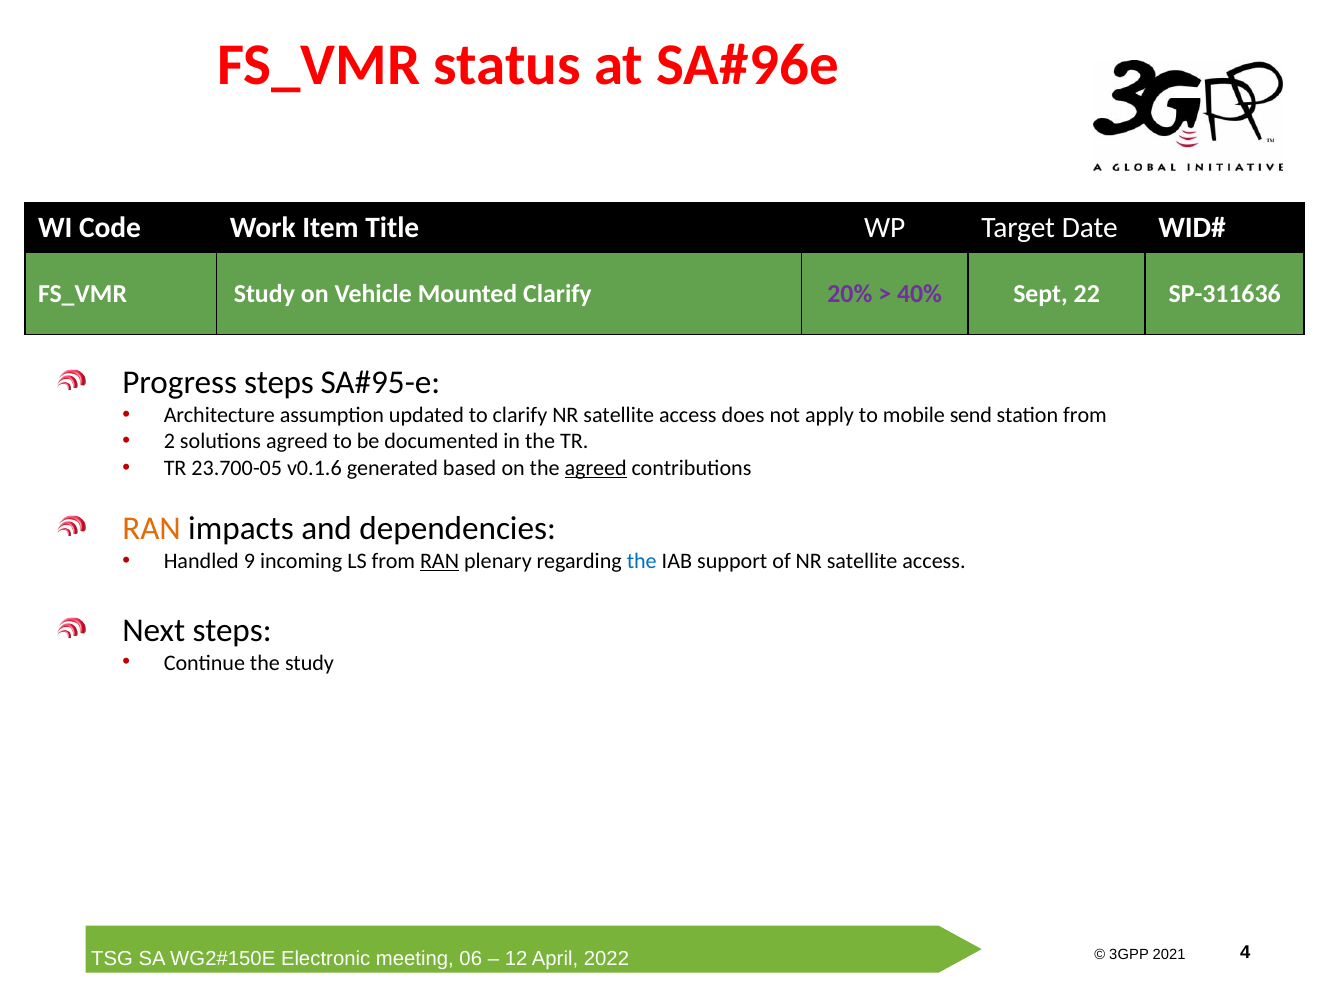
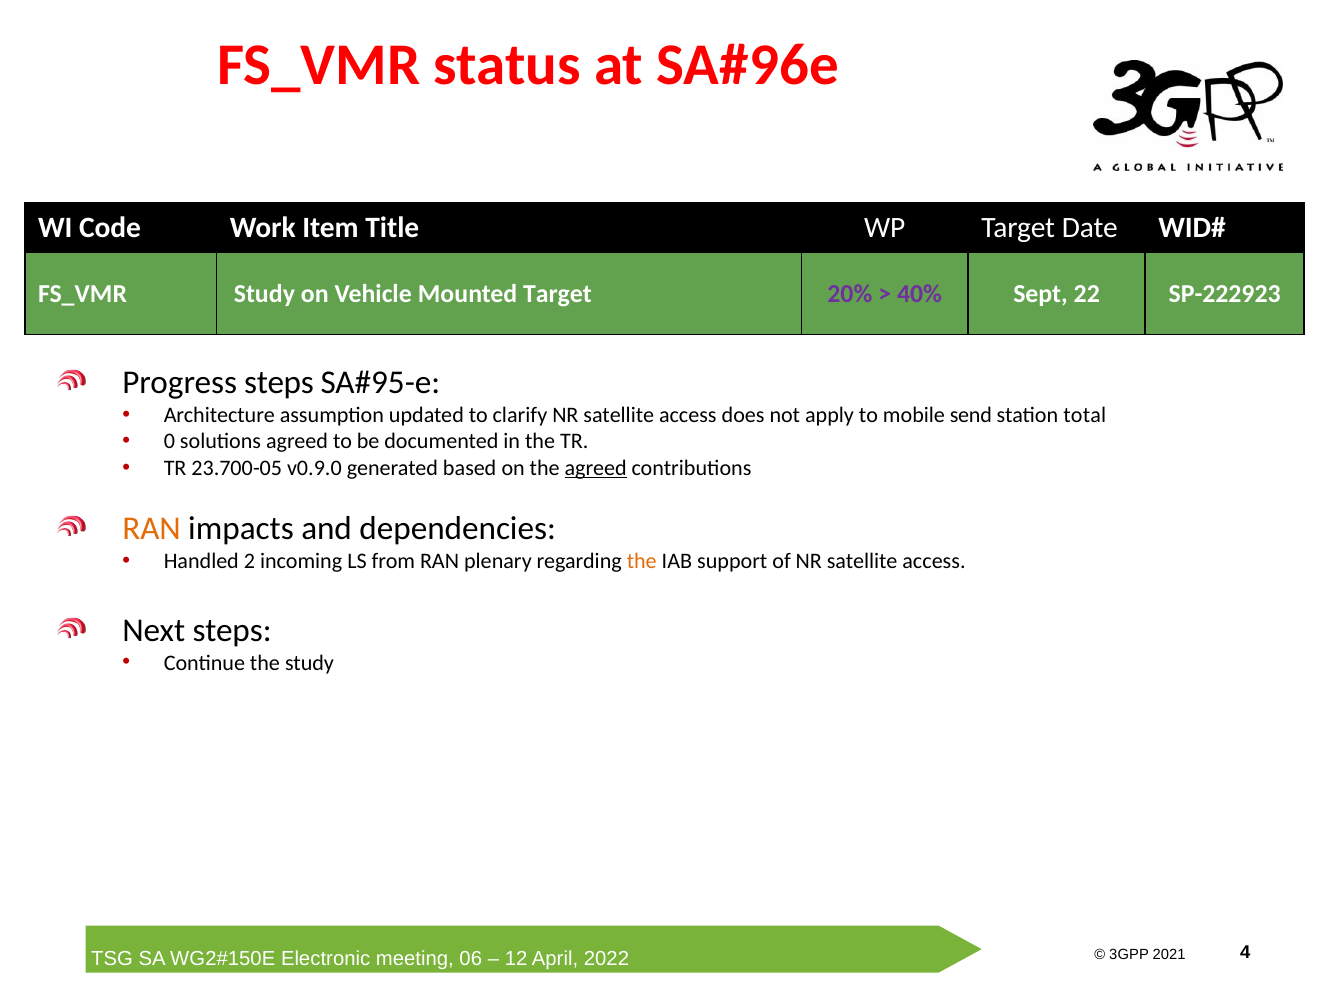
Mounted Clarify: Clarify -> Target (557, 294)
SP-311636: SP-311636 -> SP-222923 (1225, 294)
station from: from -> total (1085, 415)
2: 2 -> 0 (169, 442)
v0.1.6: v0.1.6 -> v0.9.0 (314, 468)
9: 9 -> 2 (250, 561)
RAN underline: present -> none (440, 561)
the colour: blue -> orange (642, 561)
